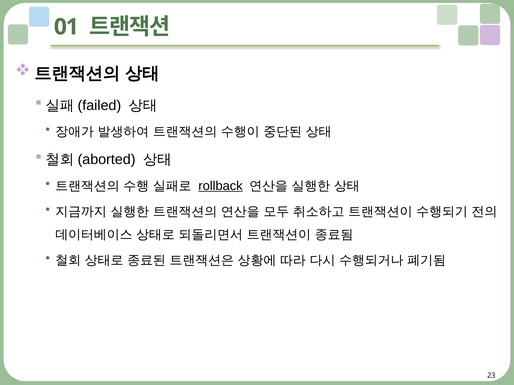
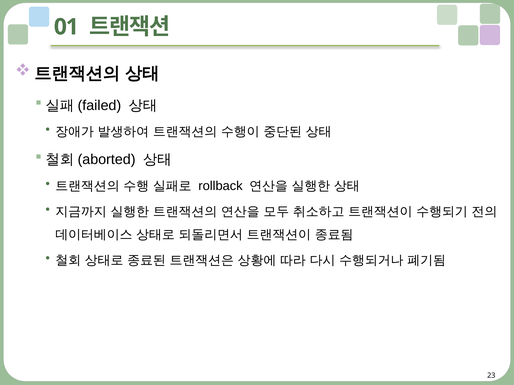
rollback underline: present -> none (221, 186)
